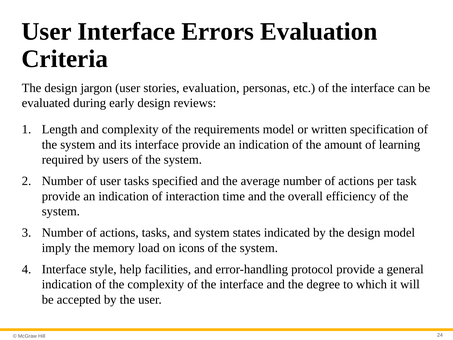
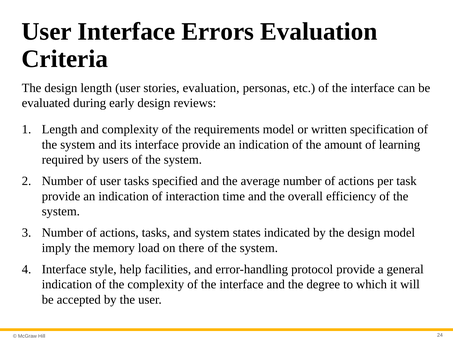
design jargon: jargon -> length (96, 88)
icons: icons -> there (191, 248)
